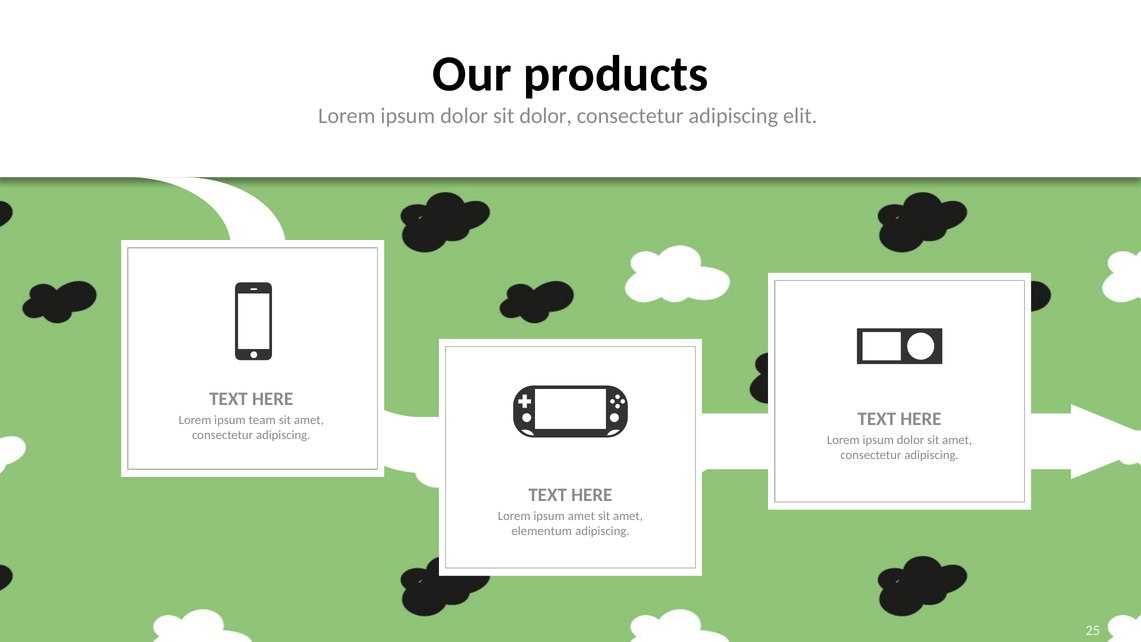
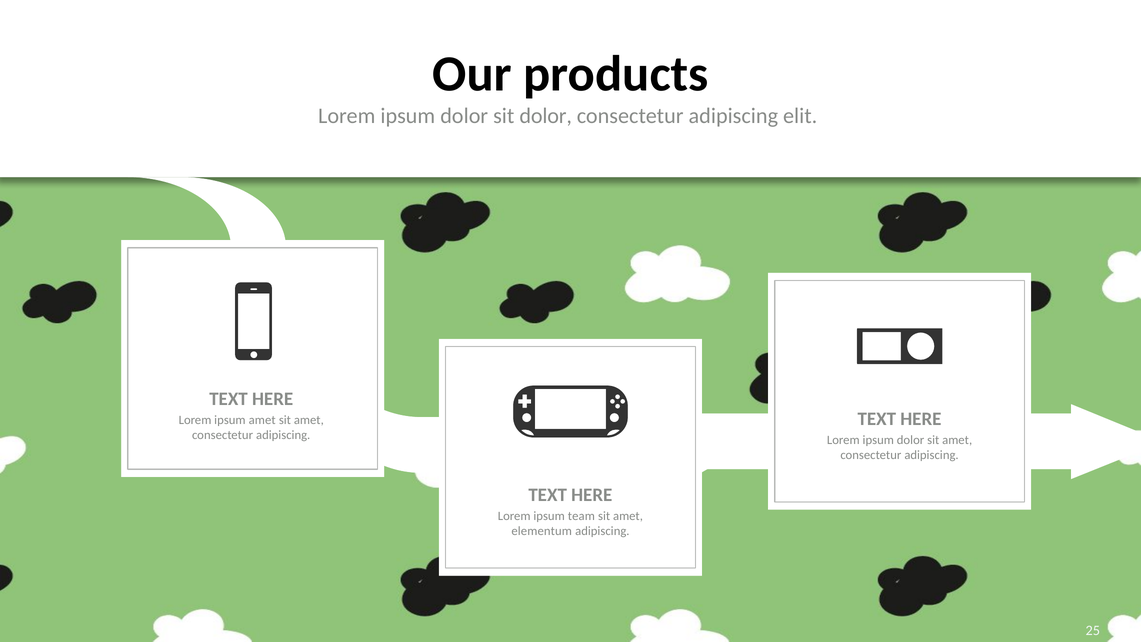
ipsum team: team -> amet (262, 420)
ipsum amet: amet -> team (581, 516)
